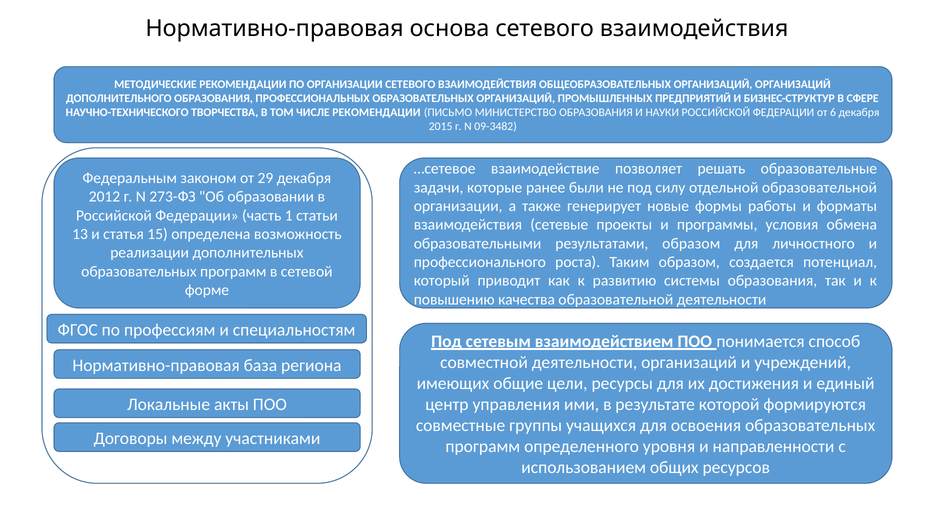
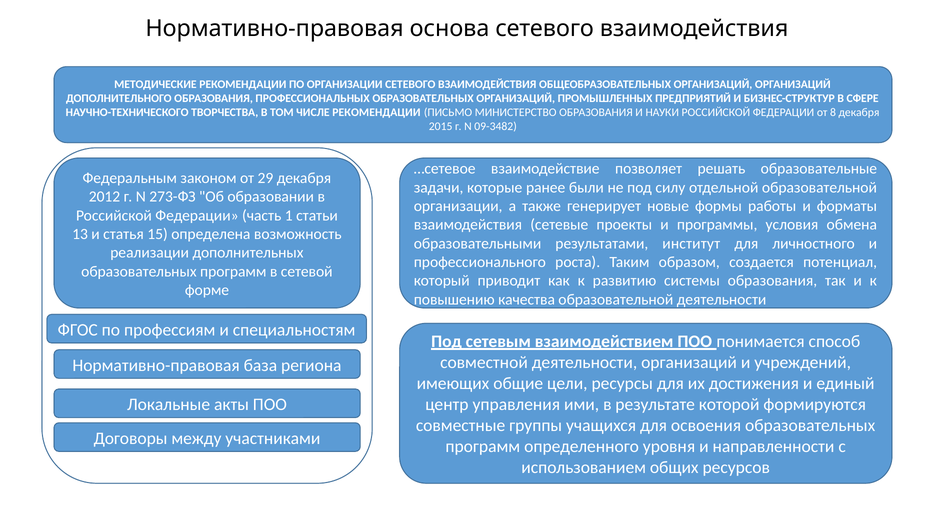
6: 6 -> 8 (833, 113)
результатами образом: образом -> институт (691, 244)
